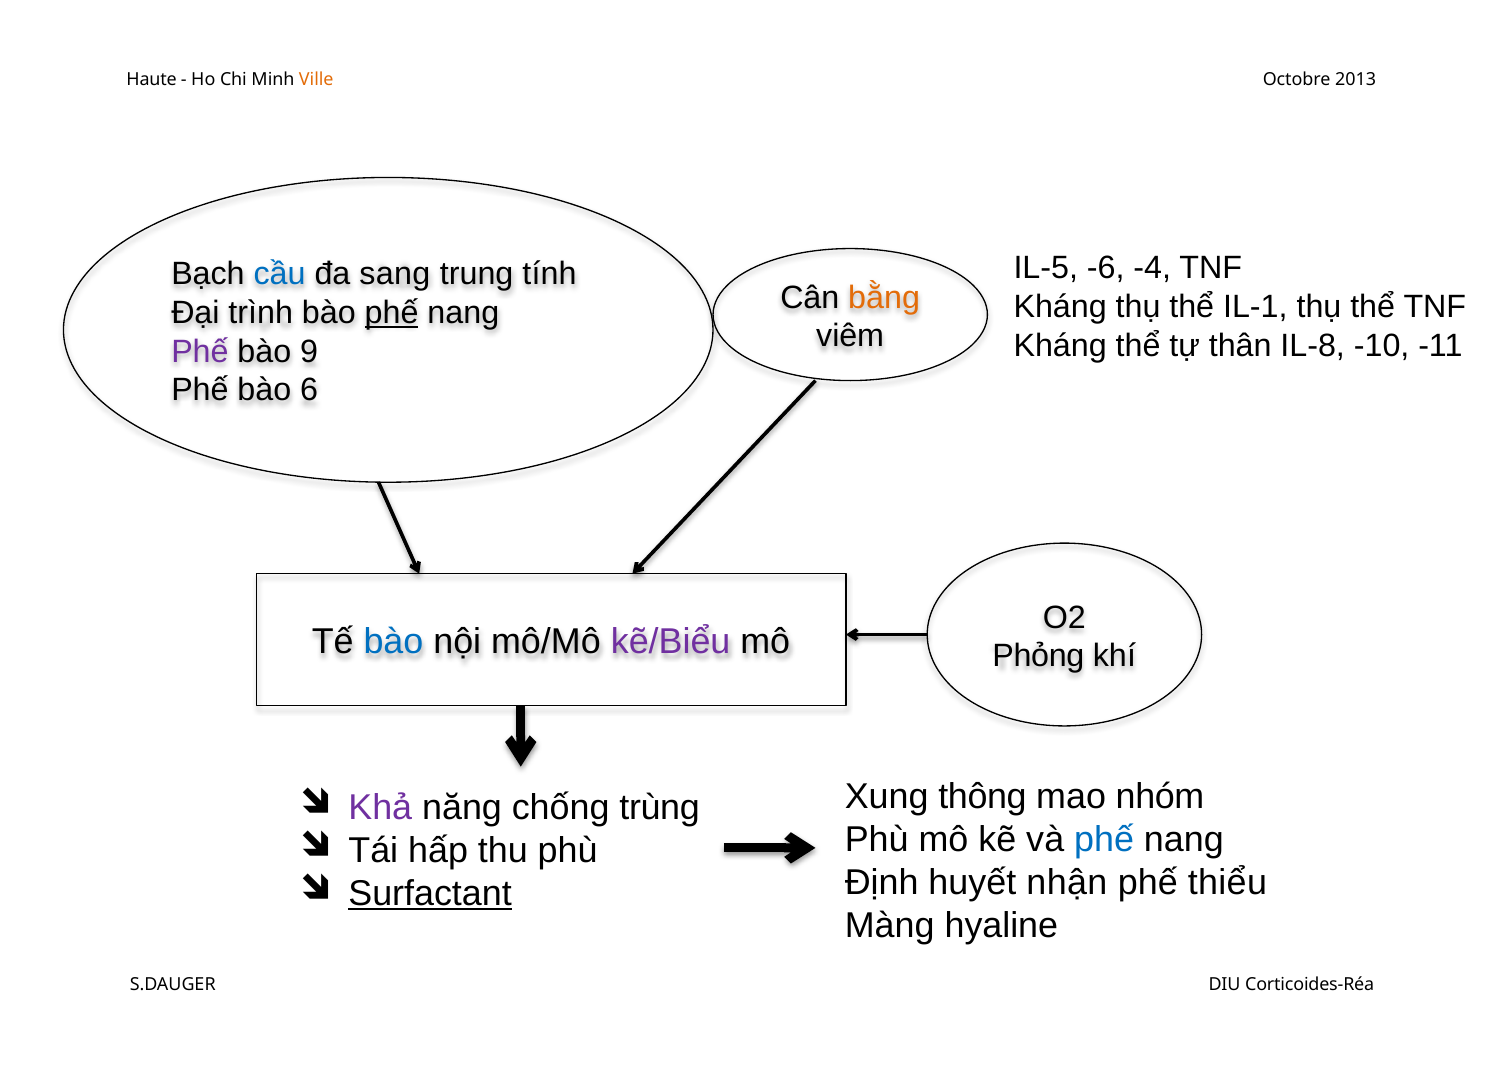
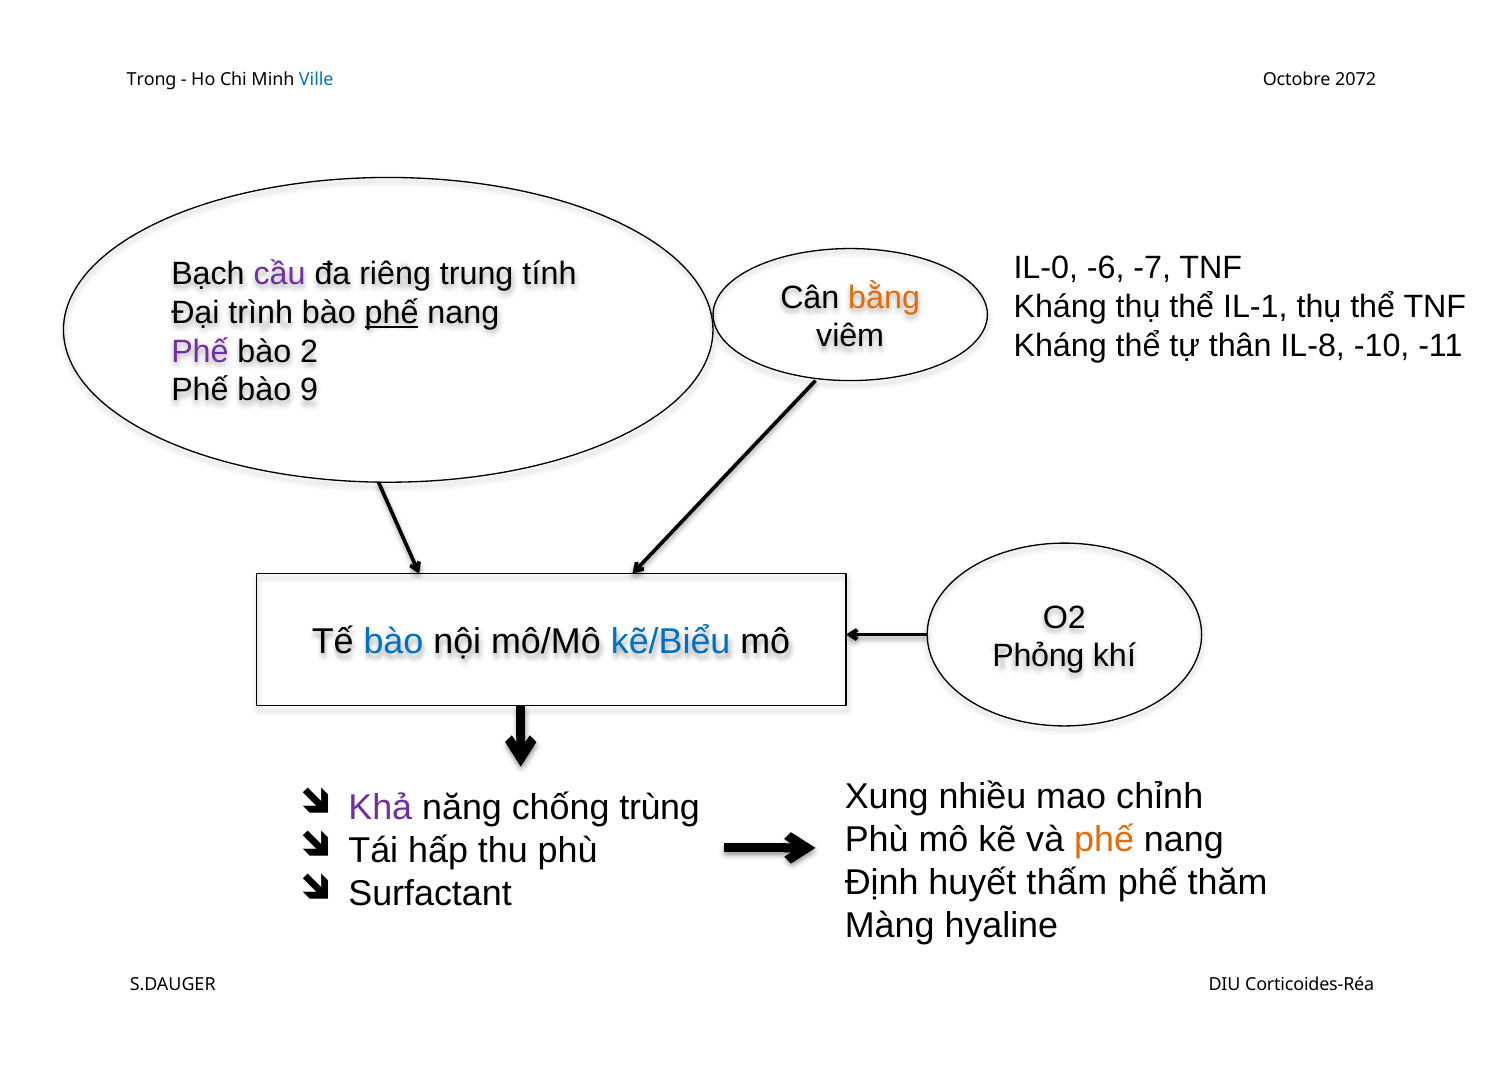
Haute: Haute -> Trong (152, 80)
Ville colour: orange -> blue (316, 80)
2013: 2013 -> 2072 (1356, 80)
IL-5: IL-5 -> IL-0 (1046, 268)
-4: -4 -> -7 (1152, 268)
cầu colour: blue -> purple (280, 274)
sang: sang -> riêng (395, 274)
9: 9 -> 2 (309, 352)
6: 6 -> 9 (309, 390)
kẽ/Biểu colour: purple -> blue (671, 642)
thông: thông -> nhiều (982, 797)
nhóm: nhóm -> chỉnh (1160, 797)
phế colour: blue -> orange (1104, 840)
nhận: nhận -> thấm (1067, 883)
thiểu: thiểu -> thăm (1228, 883)
Surfactant underline: present -> none (430, 893)
